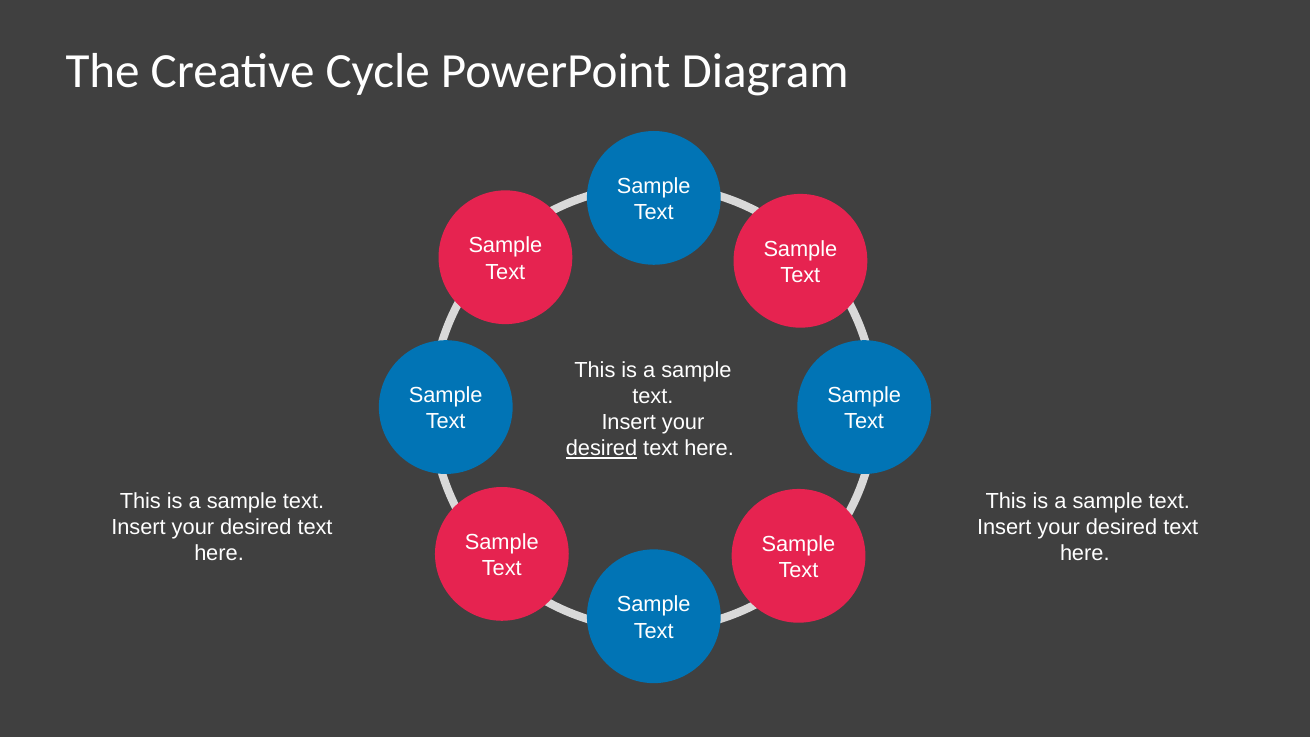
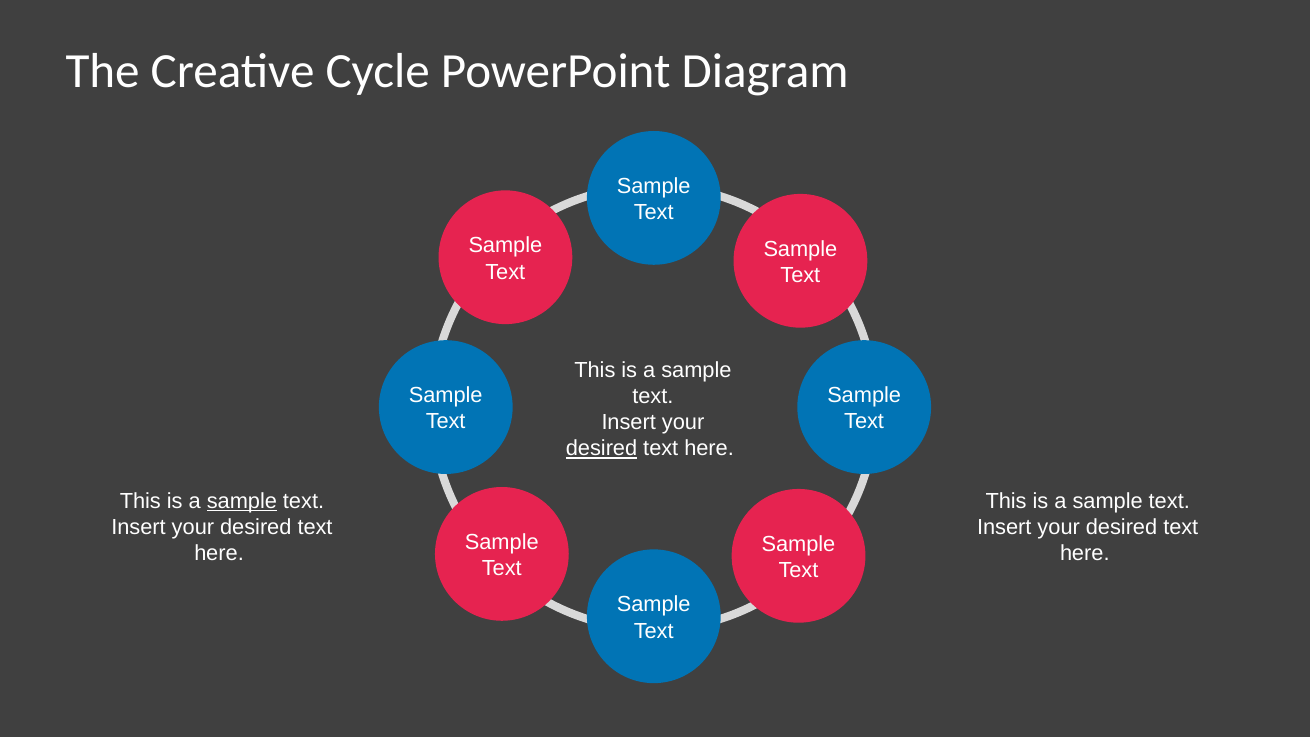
sample underline: none -> present (242, 501)
